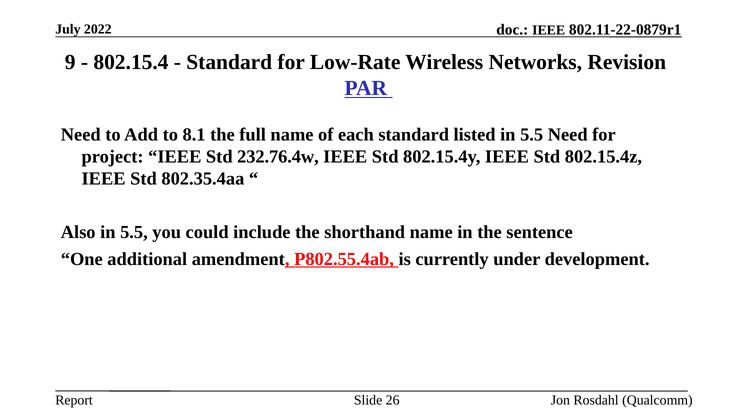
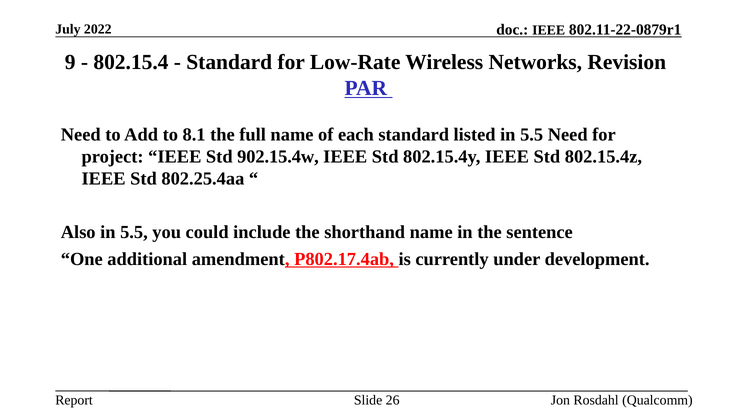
232.76.4w: 232.76.4w -> 902.15.4w (278, 157)
802.35.4aa: 802.35.4aa -> 802.25.4aa (203, 179)
P802.55.4ab: P802.55.4ab -> P802.17.4ab (344, 259)
